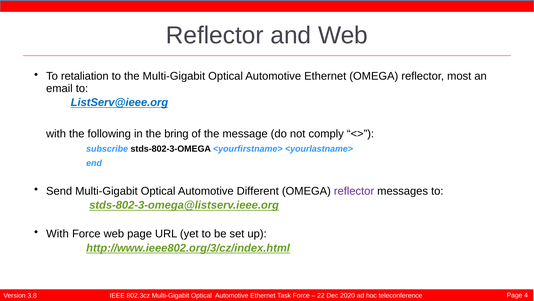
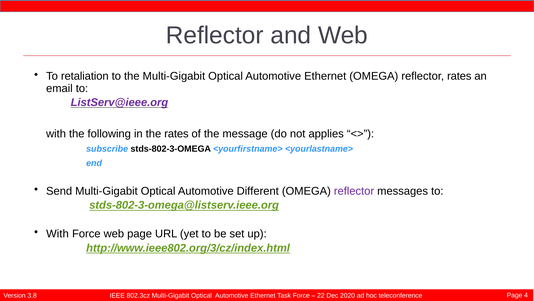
reflector most: most -> rates (459, 76)
ListServ@ieee.org colour: blue -> purple (119, 102)
the bring: bring -> rates (176, 134)
comply: comply -> applies (326, 134)
